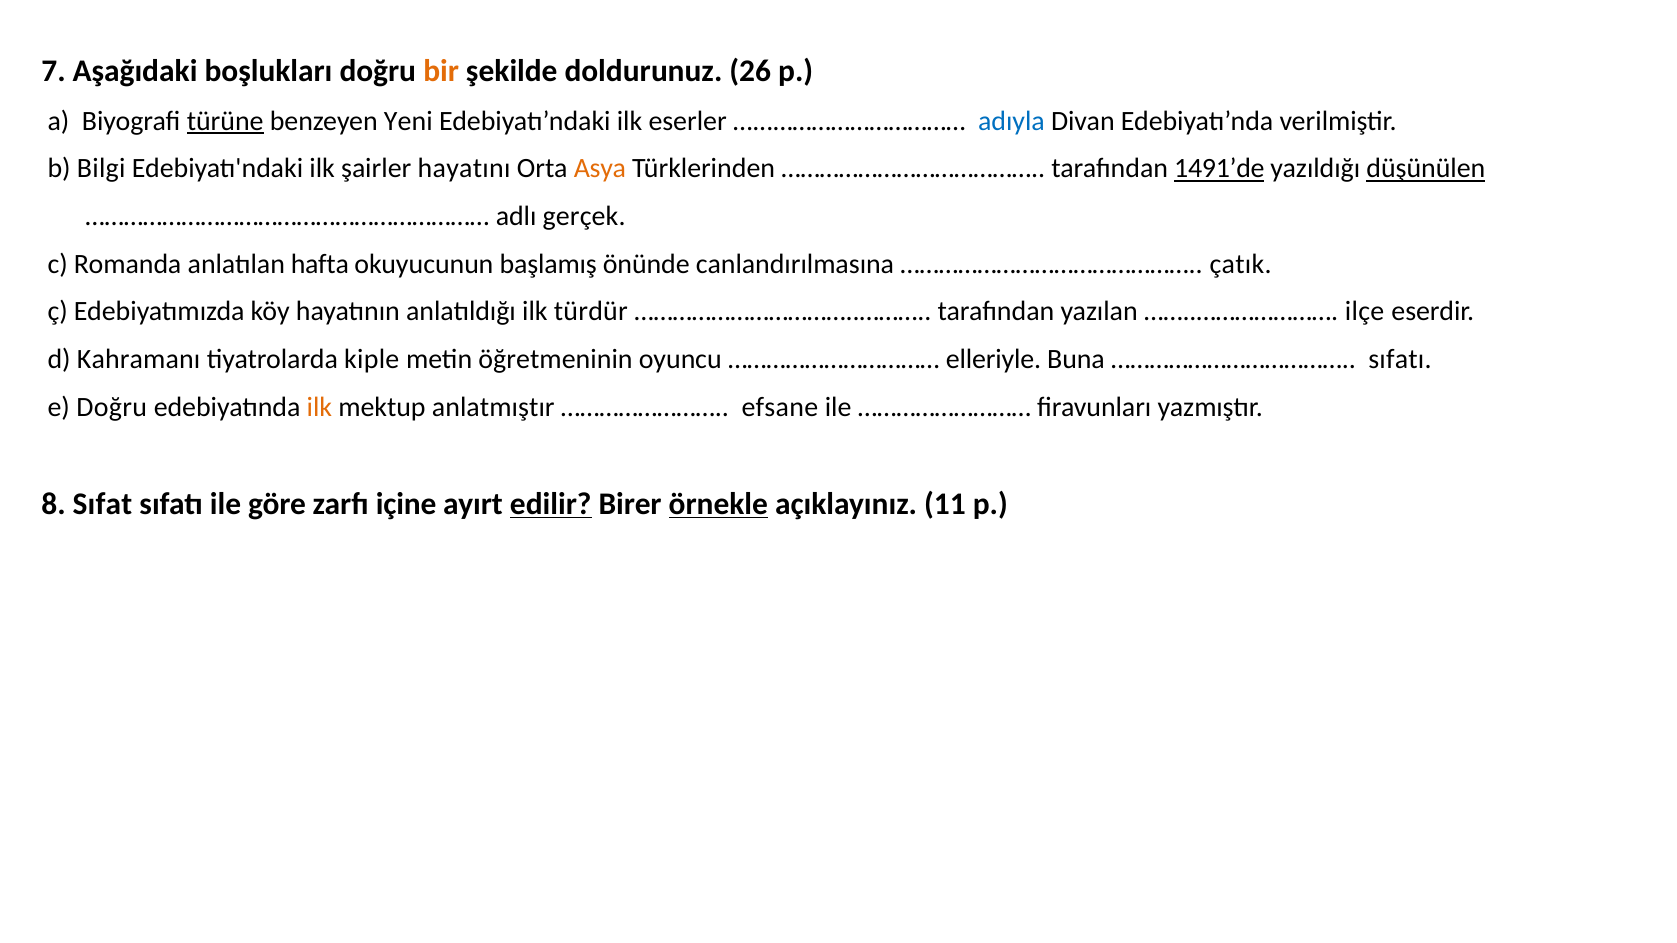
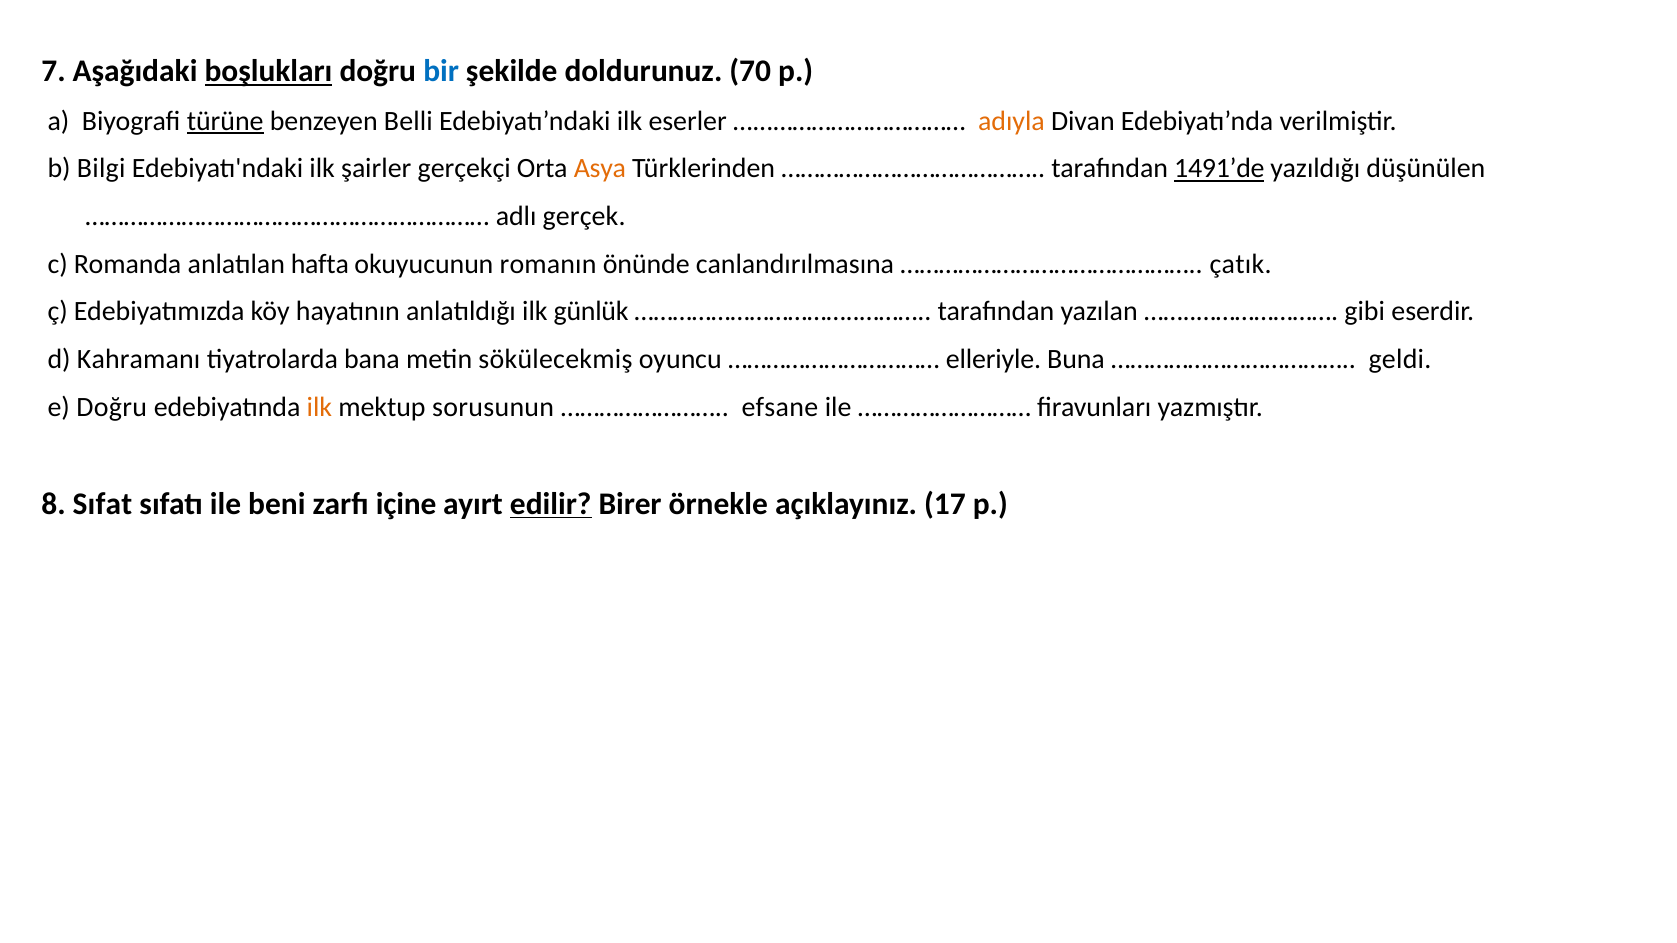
boşlukları underline: none -> present (269, 72)
bir colour: orange -> blue (441, 72)
26: 26 -> 70 (750, 72)
Yeni: Yeni -> Belli (408, 121)
adıyla colour: blue -> orange (1011, 121)
hayatını: hayatını -> gerçekçi (464, 169)
düşünülen underline: present -> none (1426, 169)
başlamış: başlamış -> romanın (548, 264)
türdür: türdür -> günlük (591, 312)
ilçe: ilçe -> gibi (1365, 312)
kiple: kiple -> bana (372, 359)
öğretmeninin: öğretmeninin -> sökülecekmiş (555, 359)
sıfatı: sıfatı -> geldi (1400, 359)
anlatmıştır: anlatmıştır -> sorusunun (493, 407)
göre: göre -> beni (277, 504)
örnekle underline: present -> none (718, 504)
11: 11 -> 17 (945, 504)
